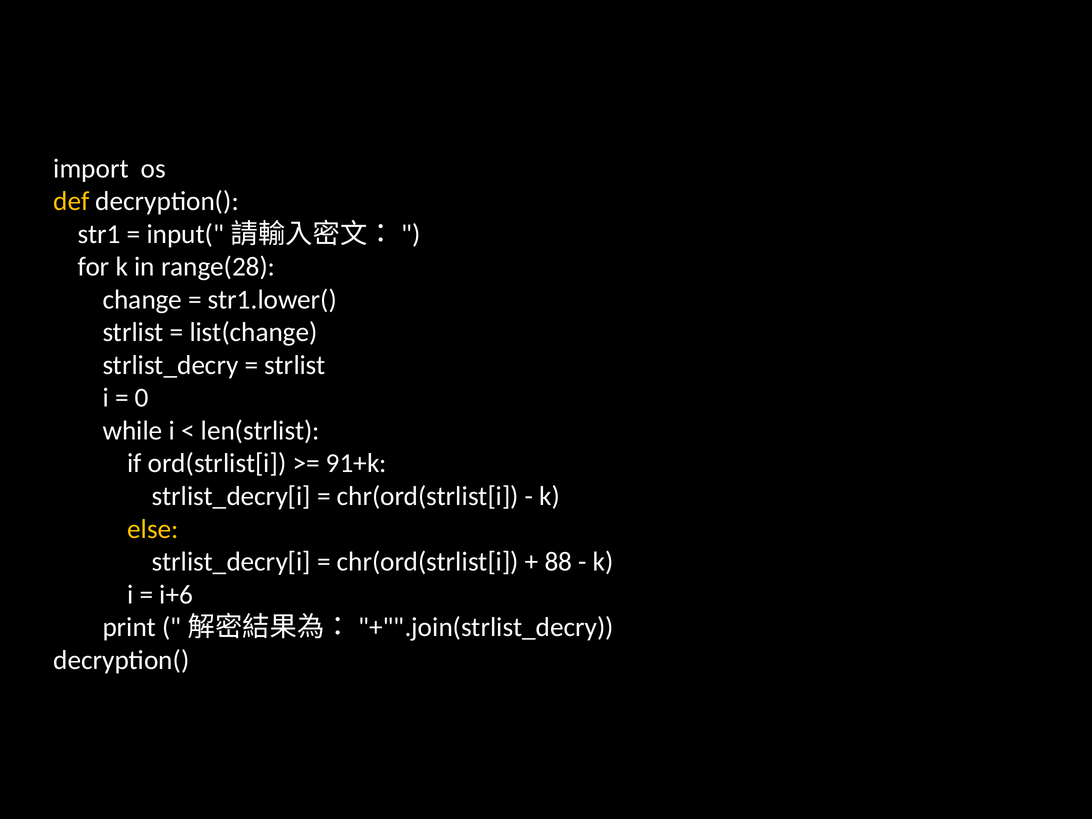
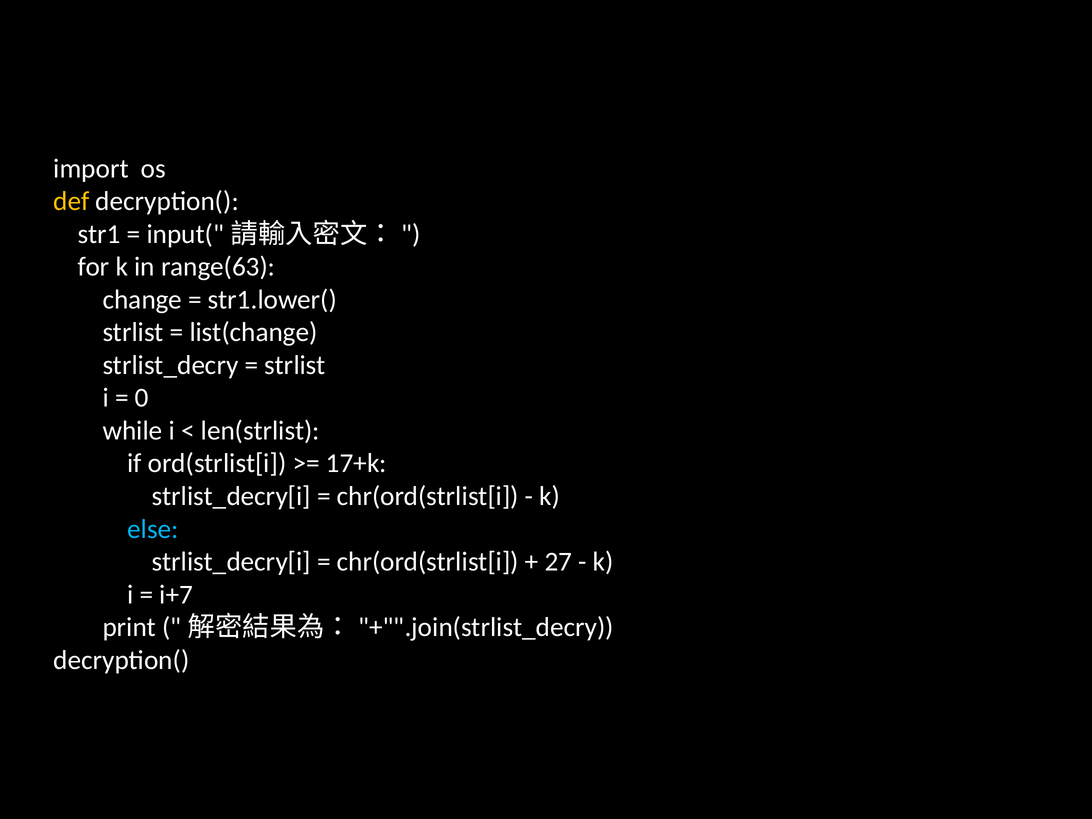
range(28: range(28 -> range(63 (218, 267)
91+k: 91+k -> 17+k (356, 463)
else colour: yellow -> light blue (153, 529)
88: 88 -> 27 (558, 562)
i+6: i+6 -> i+7 (176, 595)
